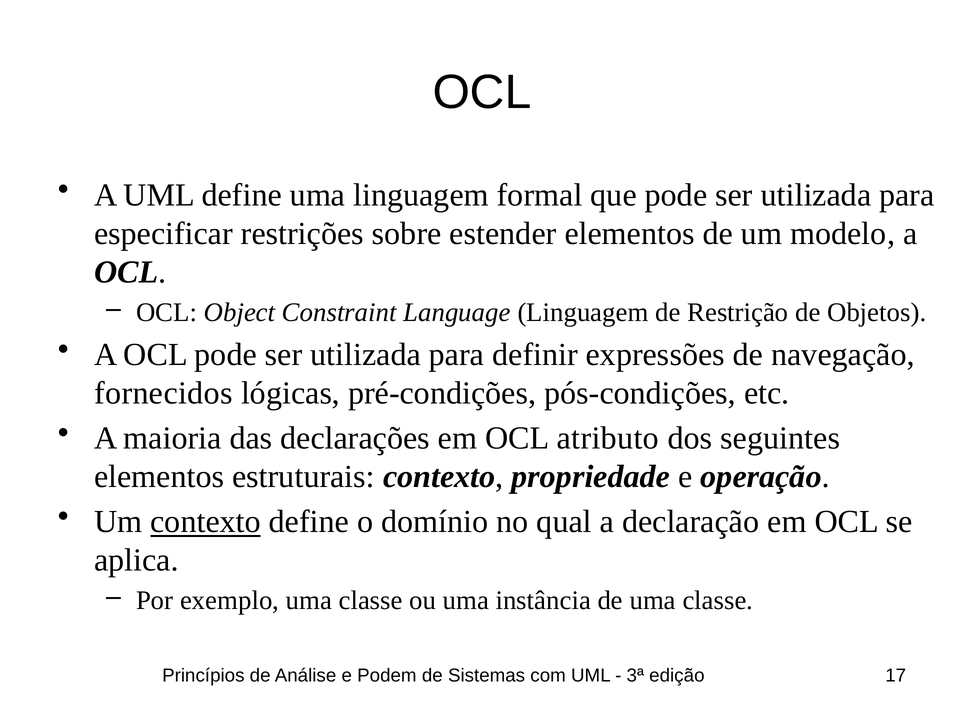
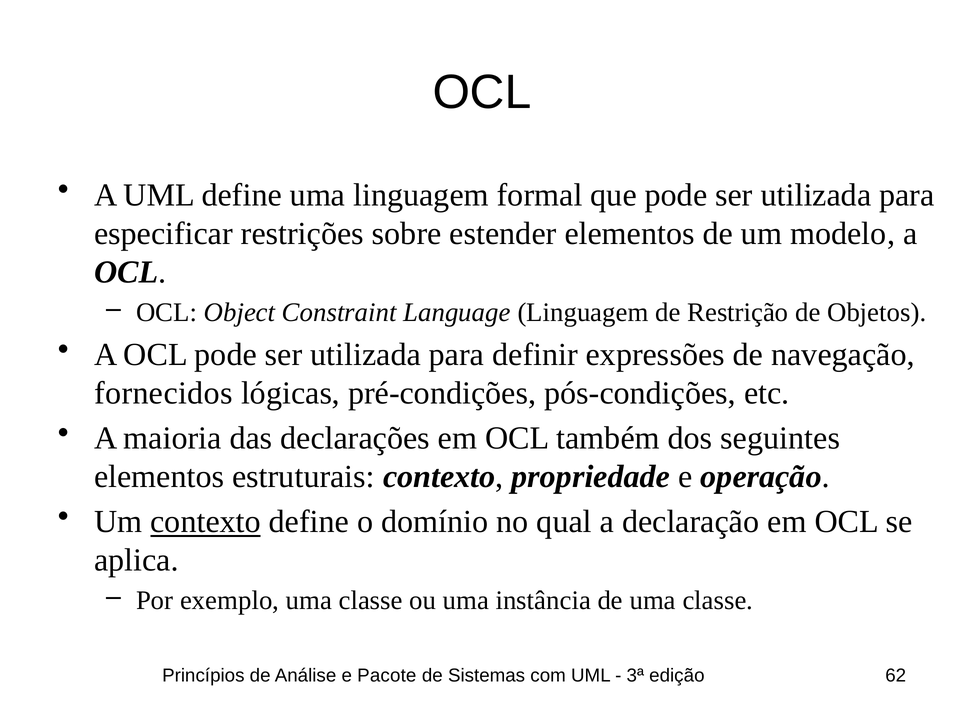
atributo: atributo -> também (608, 438)
Podem: Podem -> Pacote (387, 676)
17: 17 -> 62 (896, 676)
